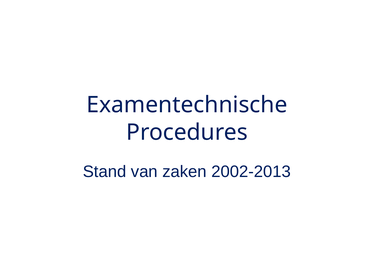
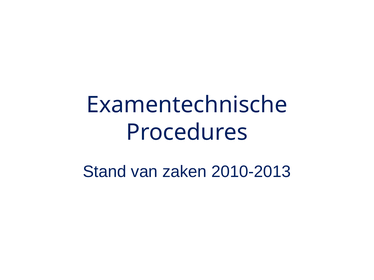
2002-2013: 2002-2013 -> 2010-2013 (251, 172)
